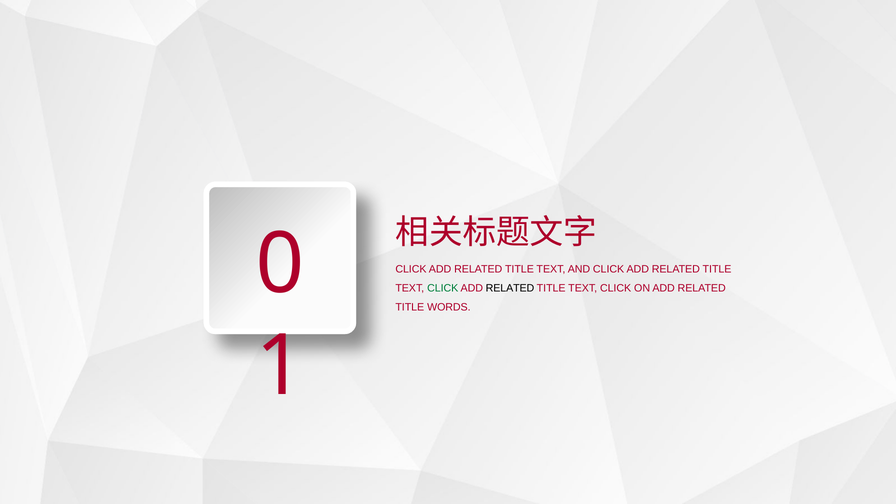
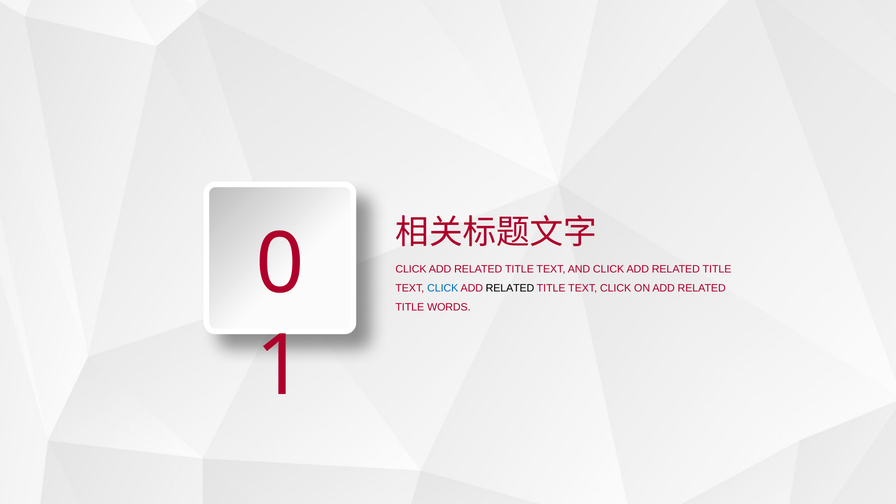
CLICK colour: green -> blue (443, 288)
